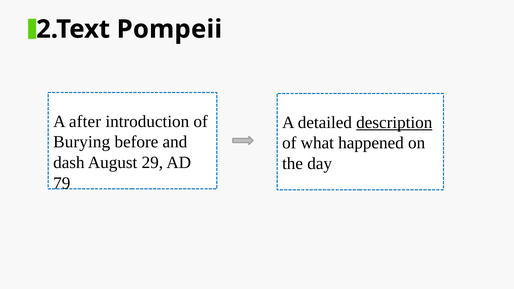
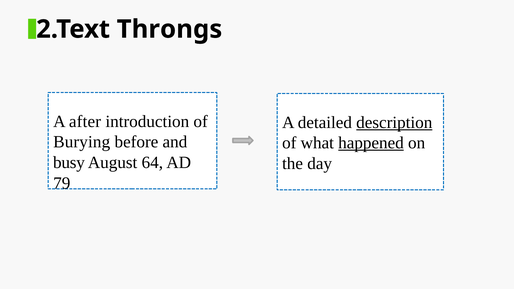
Pompeii: Pompeii -> Throngs (169, 29)
happened underline: none -> present (371, 143)
dash: dash -> busy (69, 163)
29: 29 -> 64 (152, 163)
